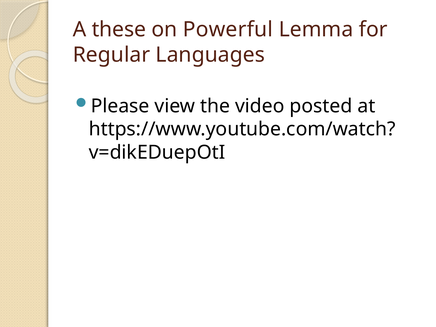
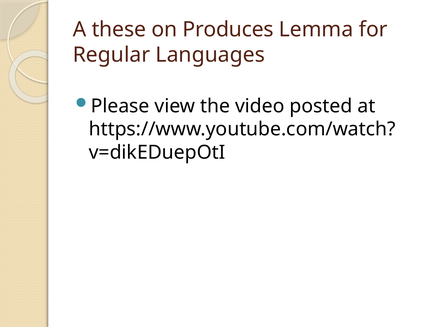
Powerful: Powerful -> Produces (228, 29)
